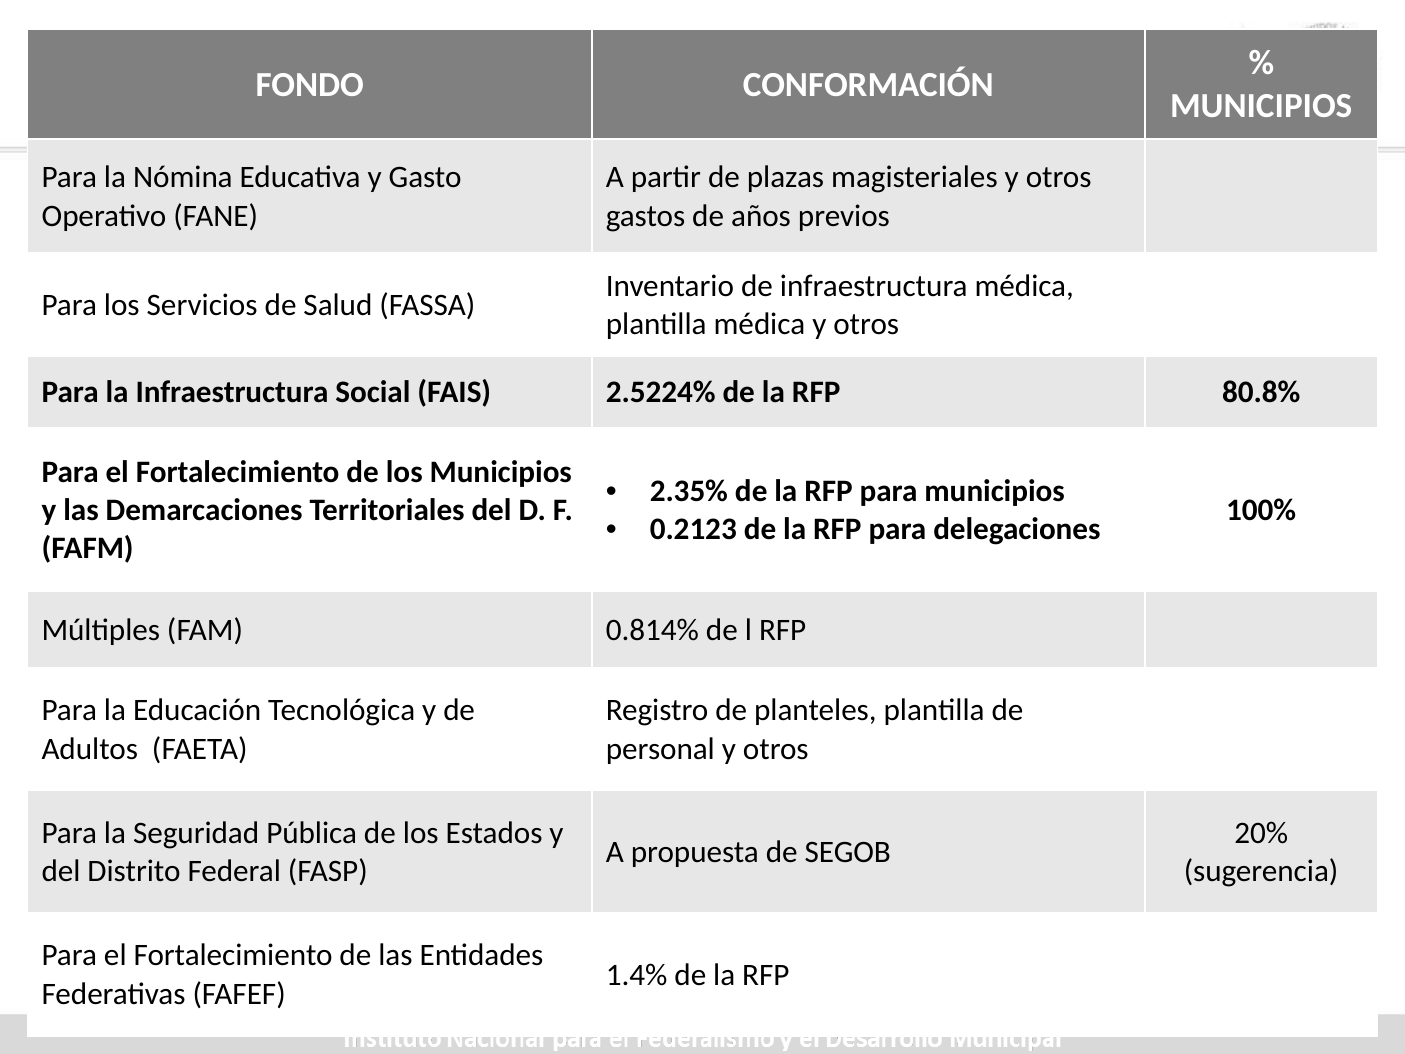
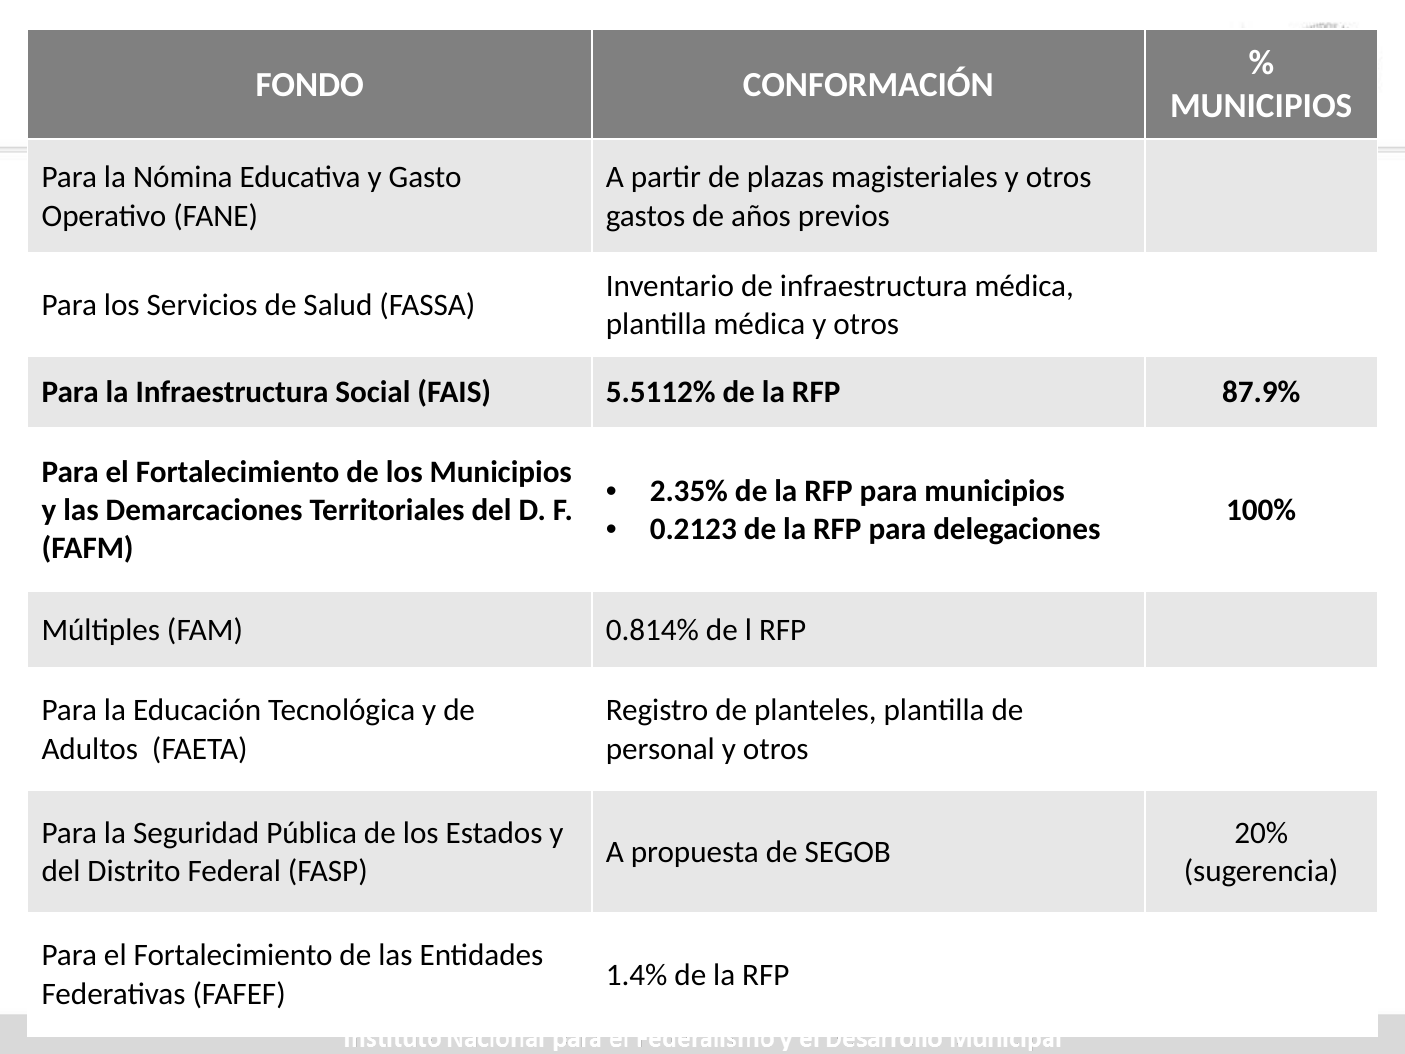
2.5224%: 2.5224% -> 5.5112% (661, 393)
80.8%: 80.8% -> 87.9% (1261, 393)
